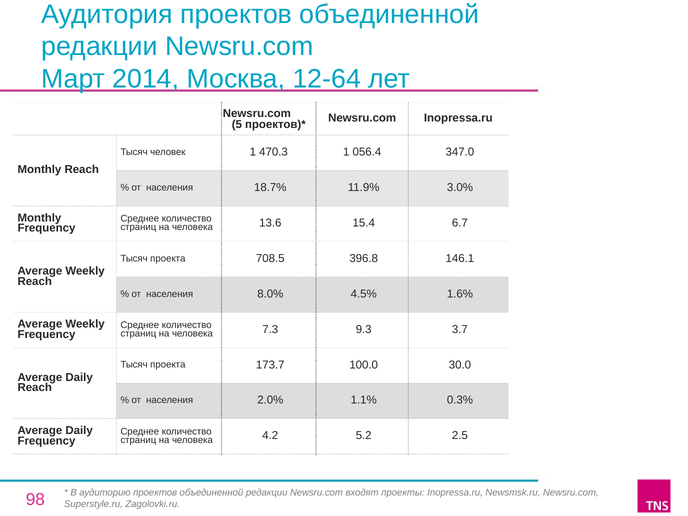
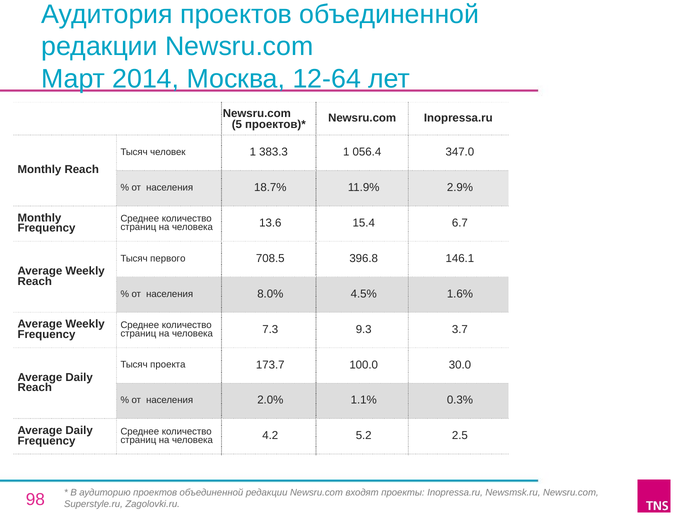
470.3: 470.3 -> 383.3 (274, 152)
3.0%: 3.0% -> 2.9% (460, 187)
проекта: проекта -> первого (168, 258)
